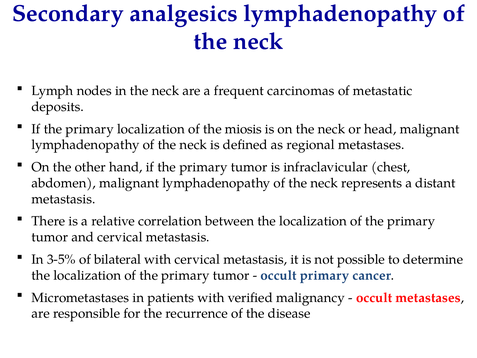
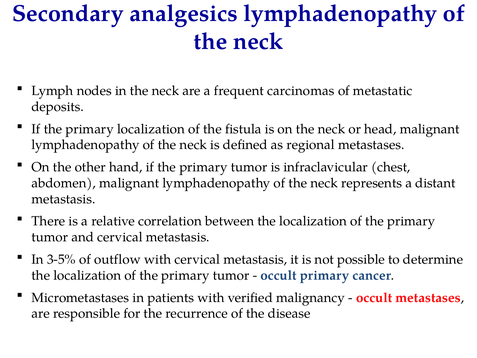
miosis: miosis -> fistula (243, 129)
bilateral: bilateral -> outflow (117, 259)
